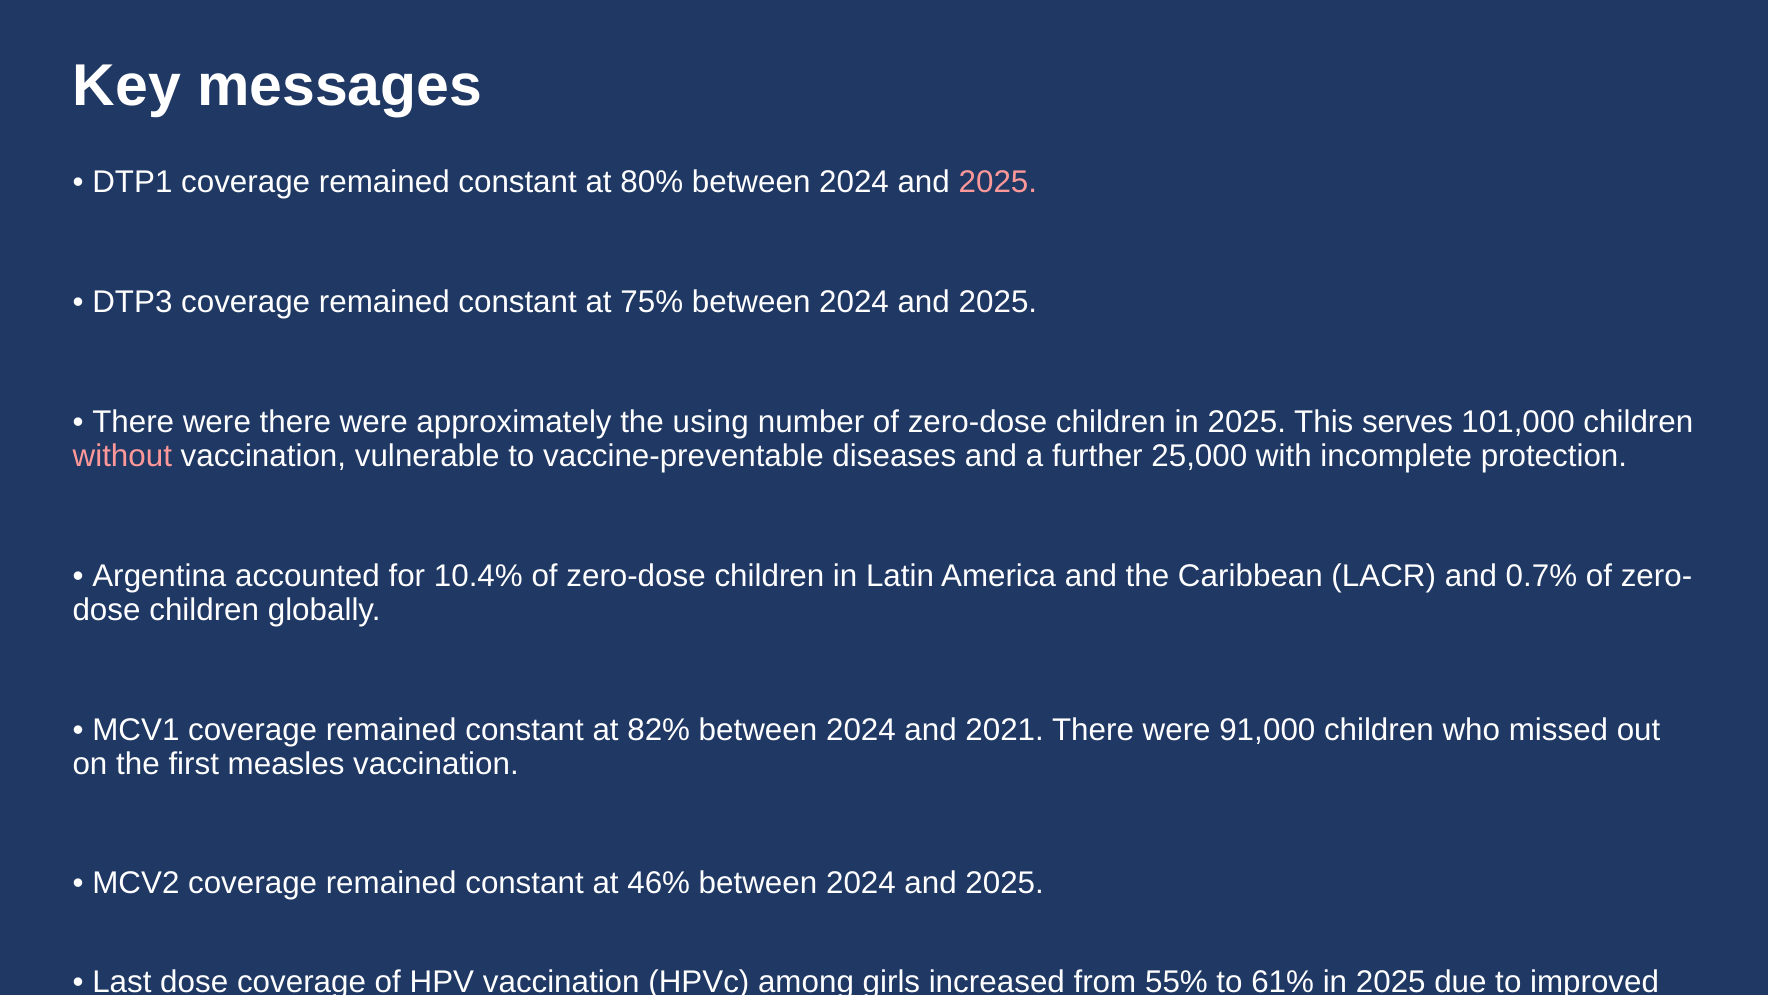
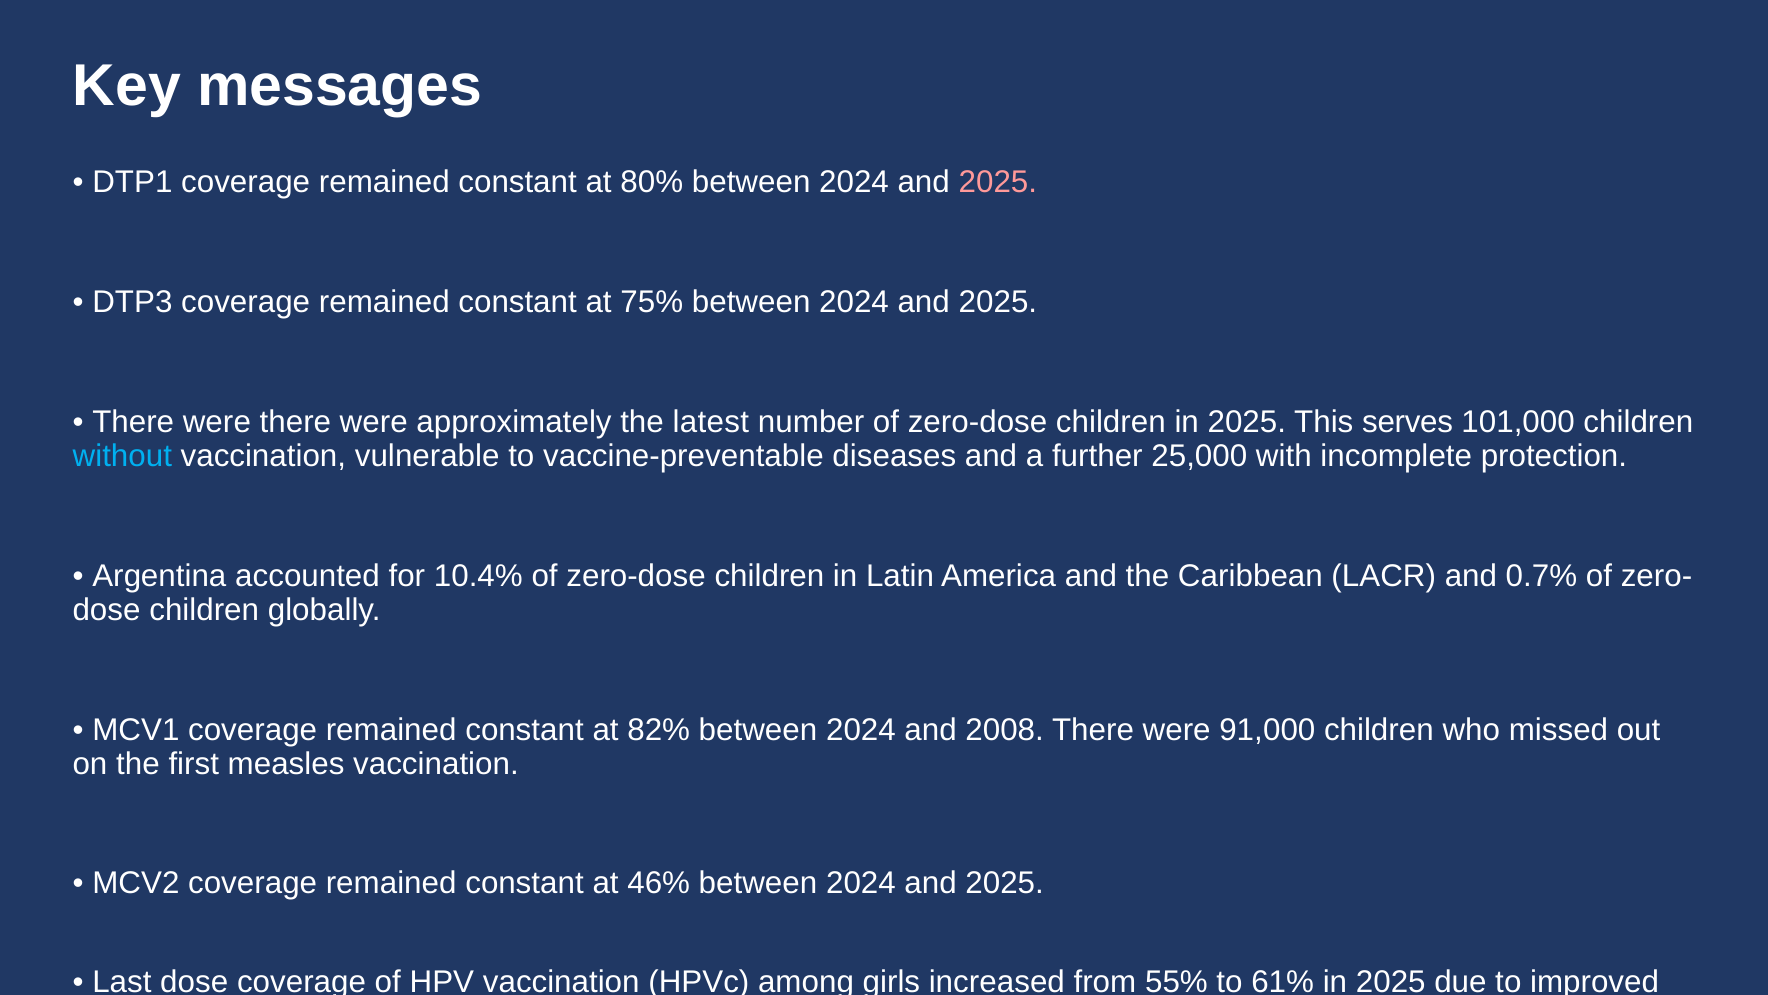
using: using -> latest (711, 422)
without colour: pink -> light blue (122, 456)
2021: 2021 -> 2008 (1005, 729)
